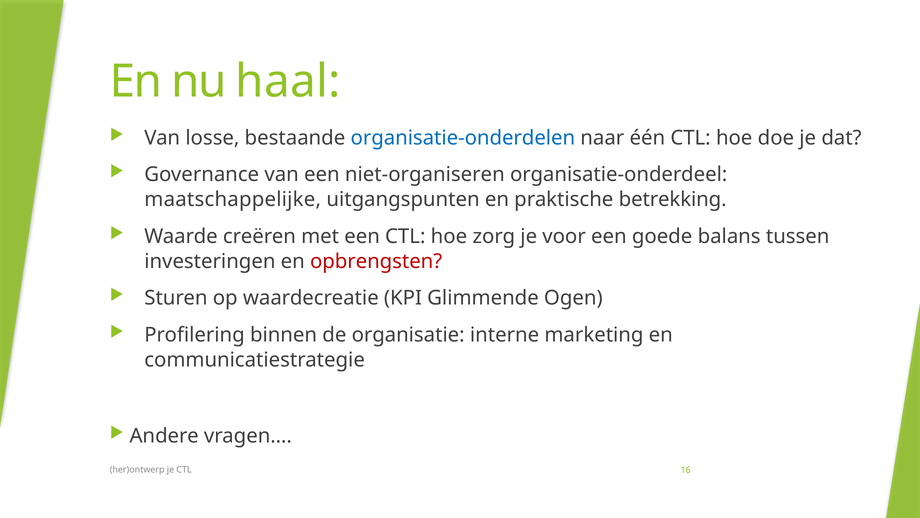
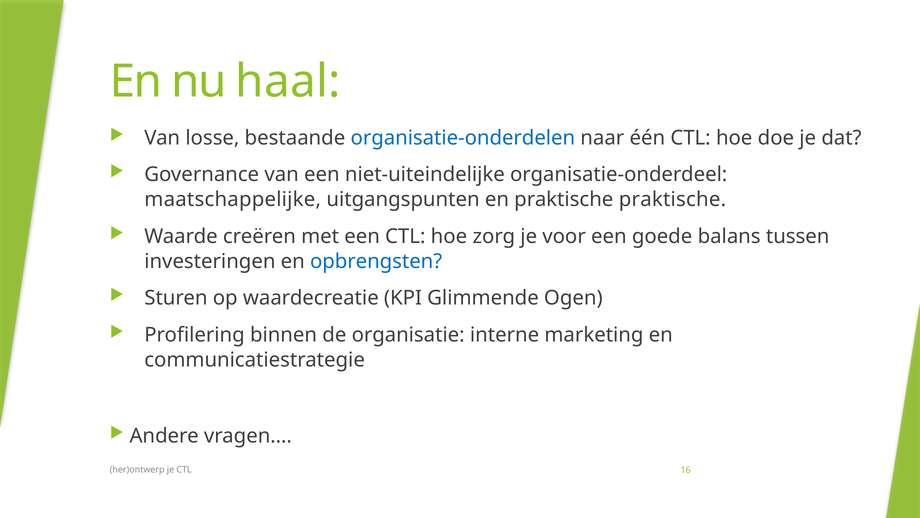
niet-organiseren: niet-organiseren -> niet-uiteindelijke (425, 174)
praktische betrekking: betrekking -> praktische (672, 199)
opbrengsten colour: red -> blue (376, 261)
